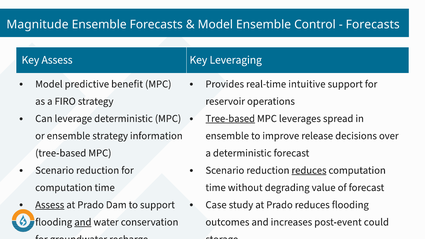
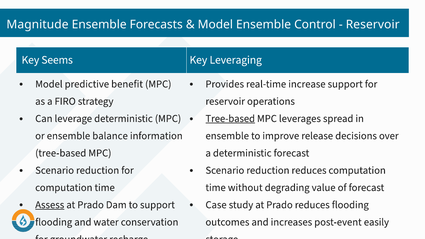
Forecasts: Forecasts -> Reservoir (373, 25)
Key Assess: Assess -> Seems (57, 60)
intuitive: intuitive -> increase (307, 84)
ensemble strategy: strategy -> balance (110, 136)
reduces underline: present -> none (309, 170)
and underline: present -> none (83, 222)
could: could -> easily (376, 222)
